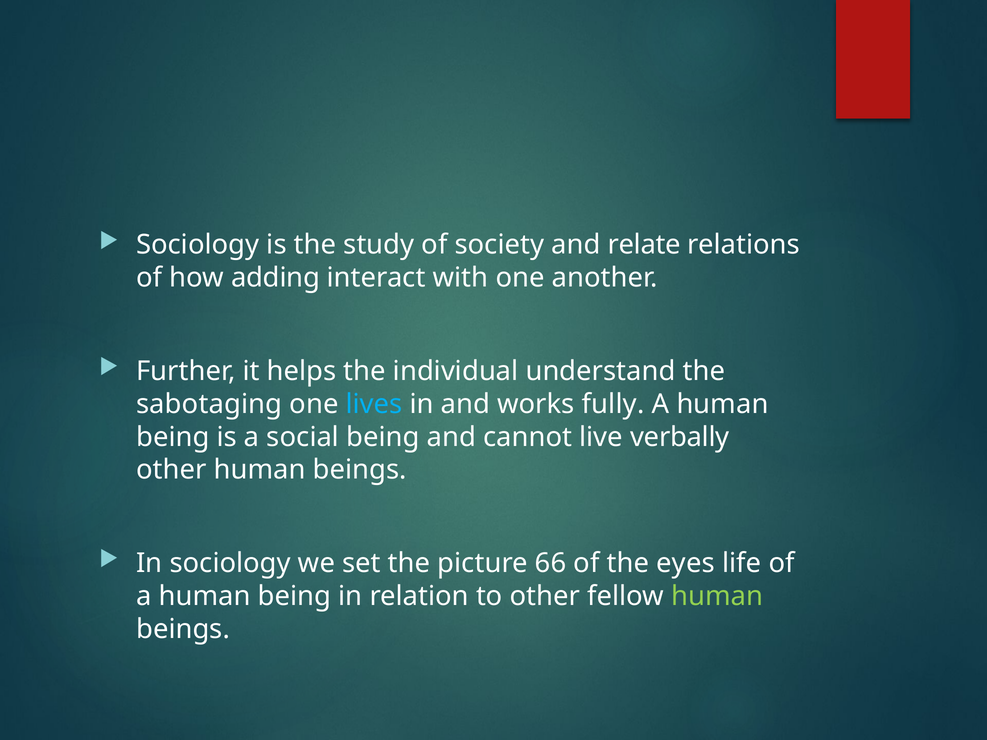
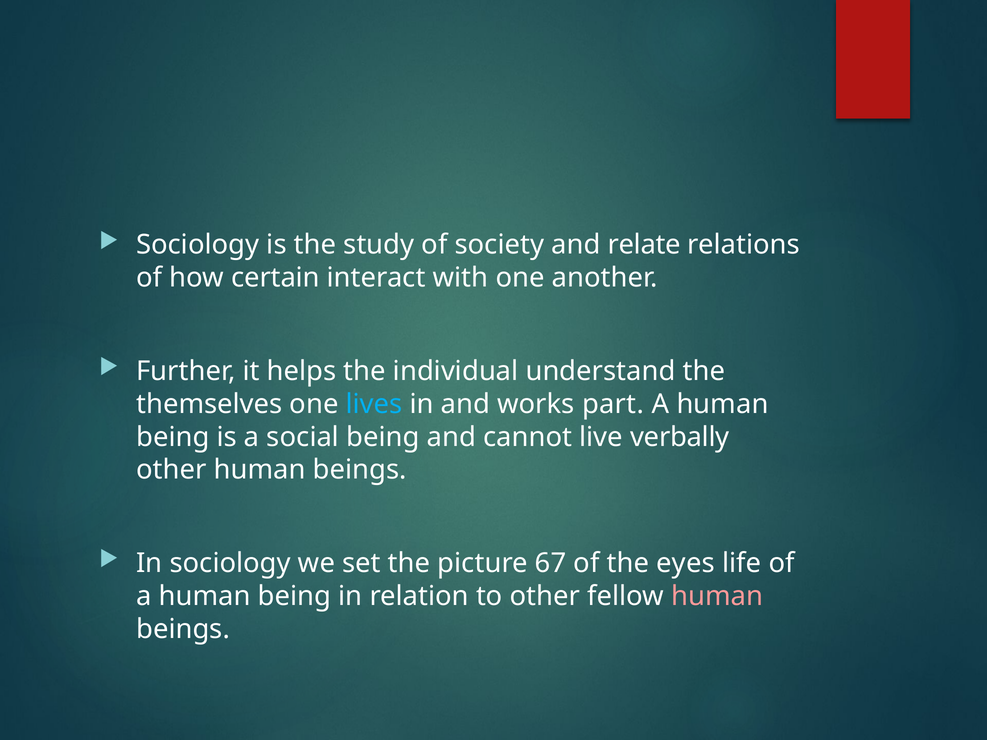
adding: adding -> certain (275, 278)
sabotaging: sabotaging -> themselves (209, 404)
fully: fully -> part (613, 404)
66: 66 -> 67 (551, 563)
human colour: light green -> pink (717, 596)
